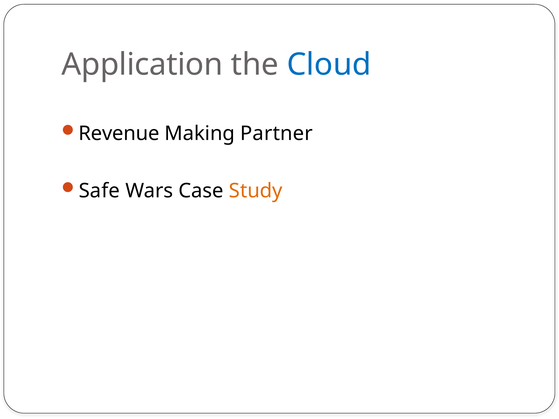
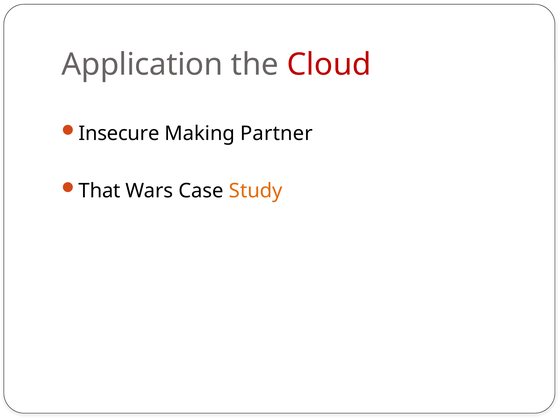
Cloud colour: blue -> red (329, 65)
Revenue: Revenue -> Insecure (119, 134)
Safe: Safe -> That (100, 191)
